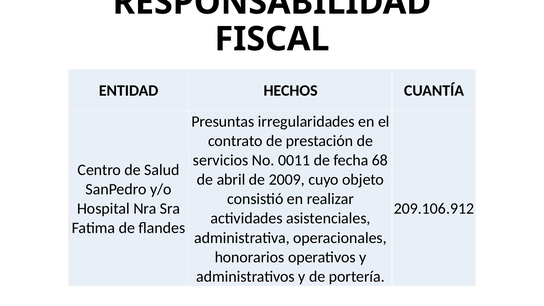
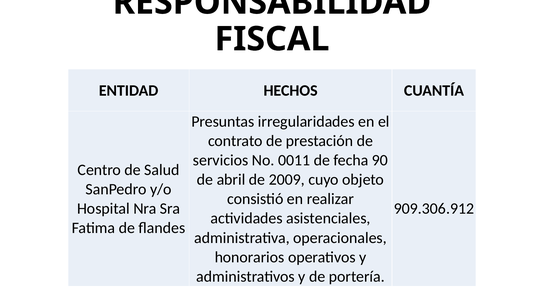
68: 68 -> 90 (380, 160)
209.106.912: 209.106.912 -> 909.306.912 (434, 209)
